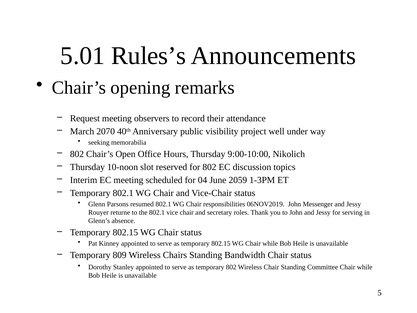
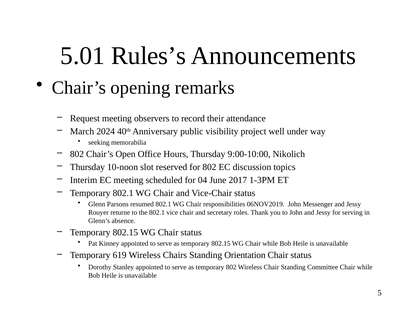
2070: 2070 -> 2024 (106, 131)
2059: 2059 -> 2017 (238, 180)
809: 809 -> 619 (120, 255)
Bandwidth: Bandwidth -> Orientation (245, 255)
